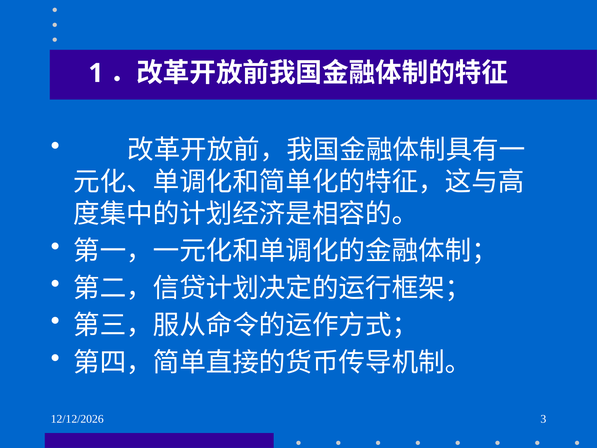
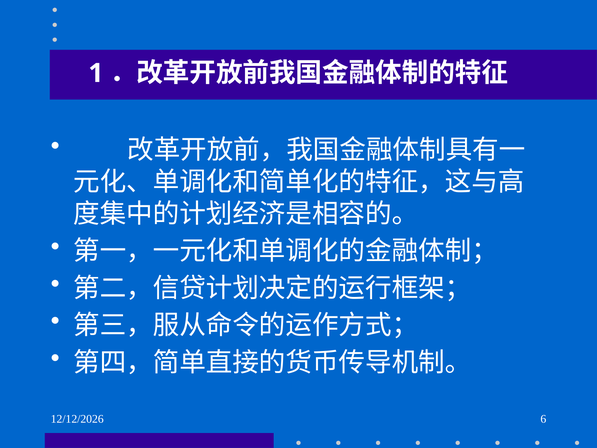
3: 3 -> 6 (543, 419)
